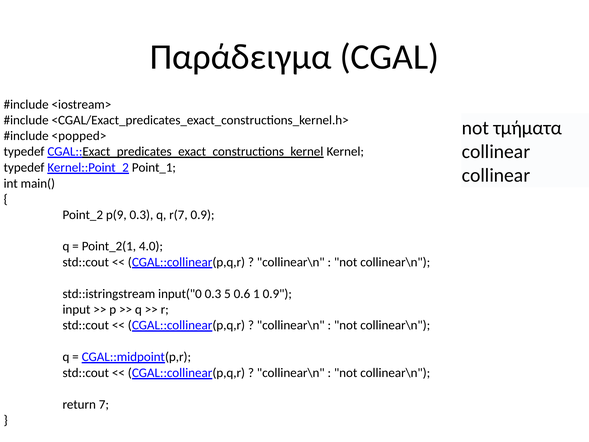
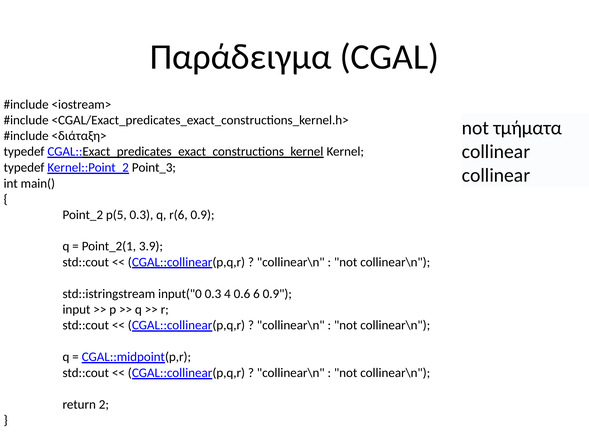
<popped>: <popped> -> <διάταξη> (79, 136)
Point_1: Point_1 -> Point_3 (154, 167)
p(9: p(9 -> p(5 (116, 215)
r(7: r(7 -> r(6 (178, 215)
4.0: 4.0 -> 3.9 (151, 246)
5: 5 -> 4 (227, 294)
1: 1 -> 6 (256, 294)
7: 7 -> 2 (104, 404)
